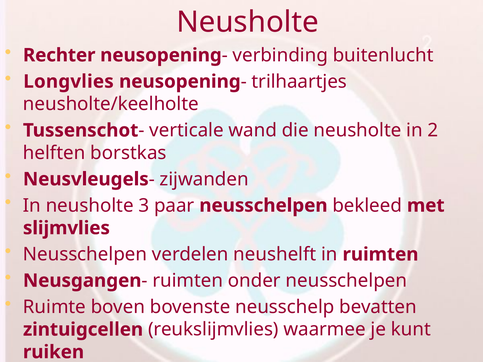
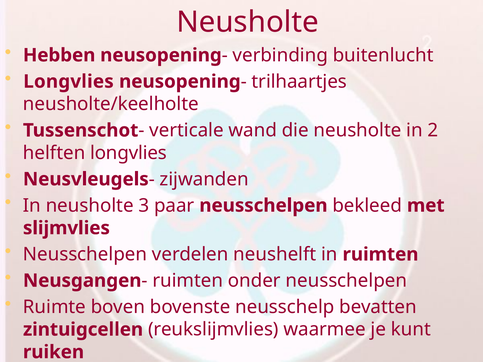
Rechter: Rechter -> Hebben (59, 55)
helften borstkas: borstkas -> longvlies (129, 153)
